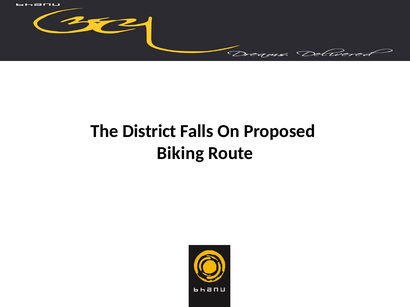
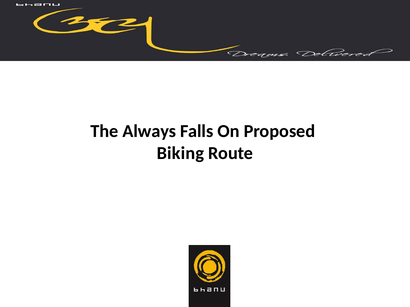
District: District -> Always (149, 132)
